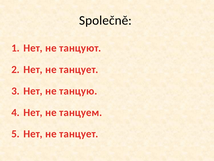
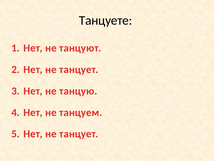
Společně: Společně -> Танцуете (106, 20)
